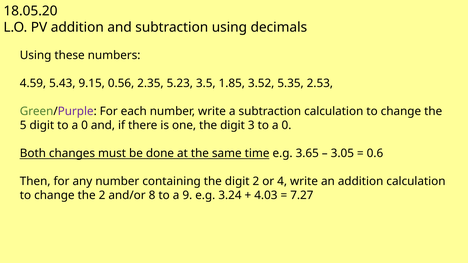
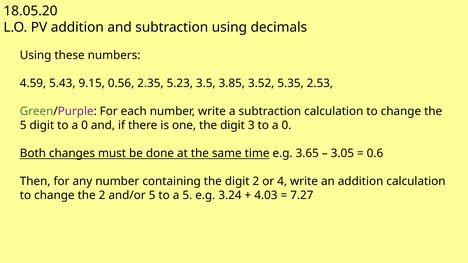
1.85: 1.85 -> 3.85 (232, 83)
and/or 8: 8 -> 5 (152, 196)
a 9: 9 -> 5 (187, 196)
